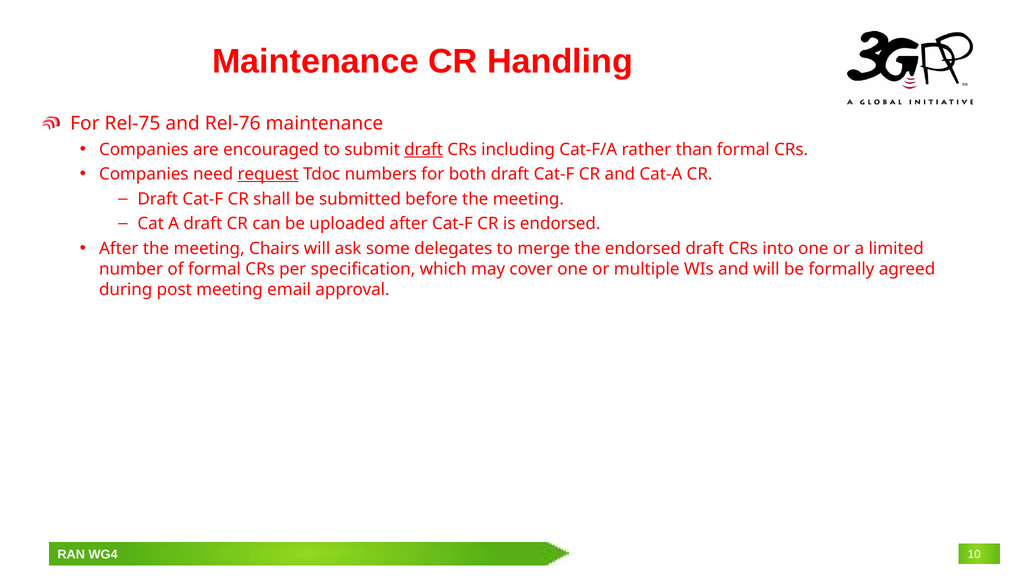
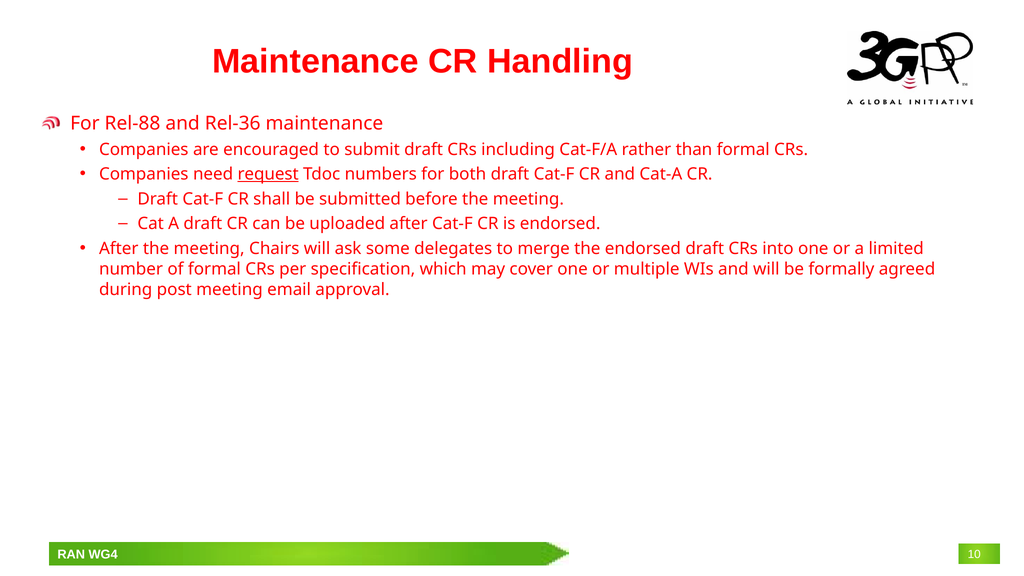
Rel-75: Rel-75 -> Rel-88 (133, 124)
Rel-76: Rel-76 -> Rel-36 (233, 124)
draft underline: present -> none (424, 150)
